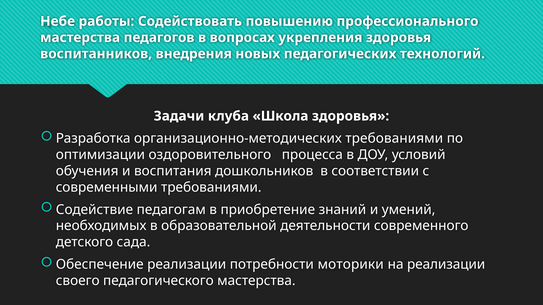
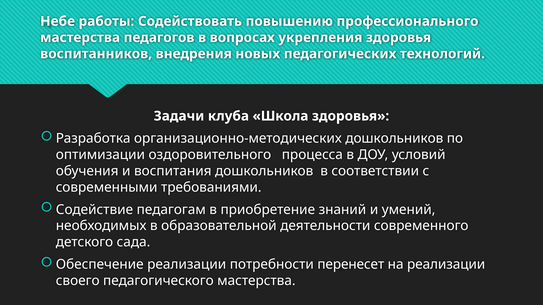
организационно-методических требованиями: требованиями -> дошкольников (394, 139)
моторики: моторики -> перенесет (351, 265)
